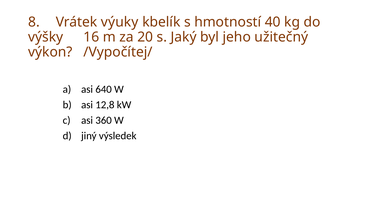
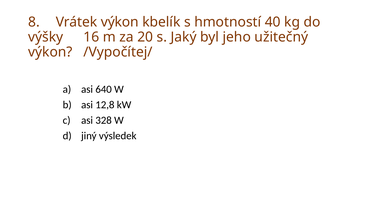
Vrátek výuky: výuky -> výkon (120, 22)
360: 360 -> 328 (104, 120)
